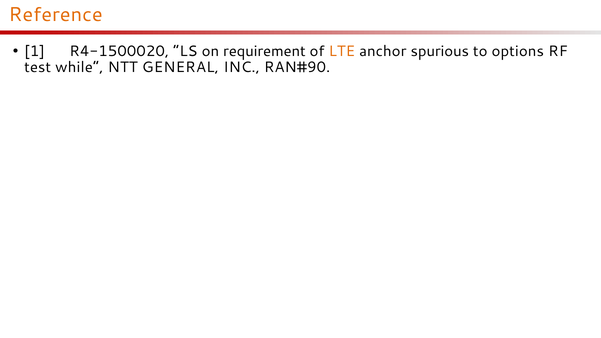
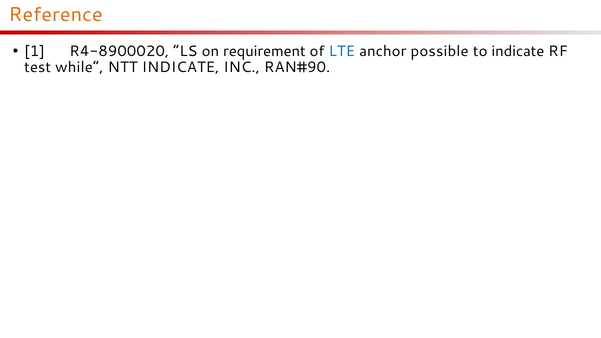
R4-1500020: R4-1500020 -> R4-8900020 (119, 51)
LTE colour: orange -> blue (342, 51)
spurious: spurious -> possible (440, 51)
to options: options -> indicate (518, 51)
NTT GENERAL: GENERAL -> INDICATE (180, 67)
